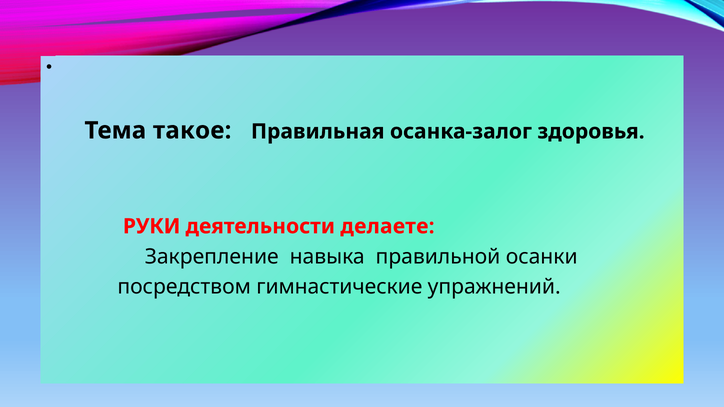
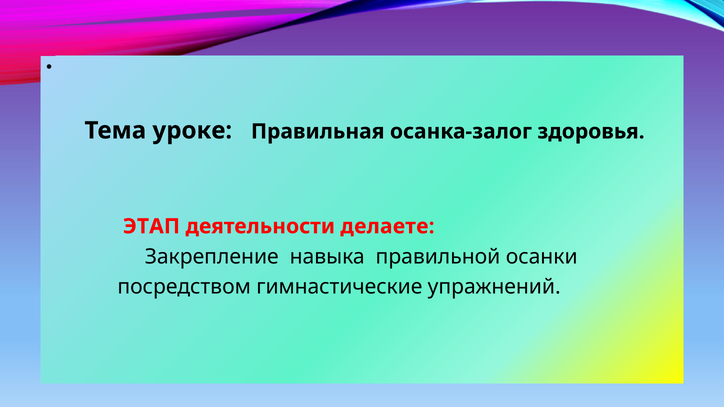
такое: такое -> уроке (192, 131)
РУКИ: РУКИ -> ЭТАП (151, 226)
